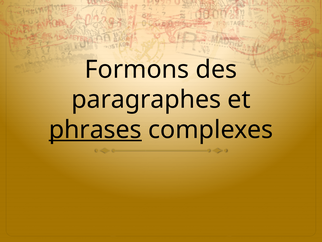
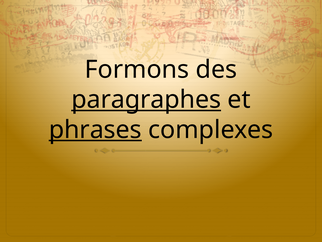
paragraphes underline: none -> present (146, 99)
